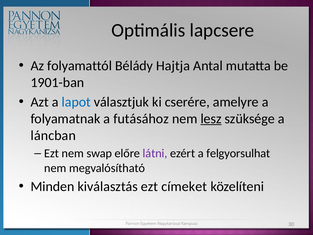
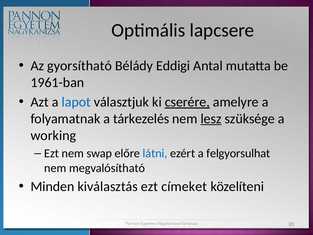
folyamattól: folyamattól -> gyorsítható (80, 66)
Hajtja: Hajtja -> Eddigi (173, 66)
1901-ban: 1901-ban -> 1961-ban (57, 82)
cserére underline: none -> present (187, 102)
futásához: futásához -> tárkezelés (141, 119)
láncban: láncban -> working (53, 135)
látni colour: purple -> blue (155, 153)
